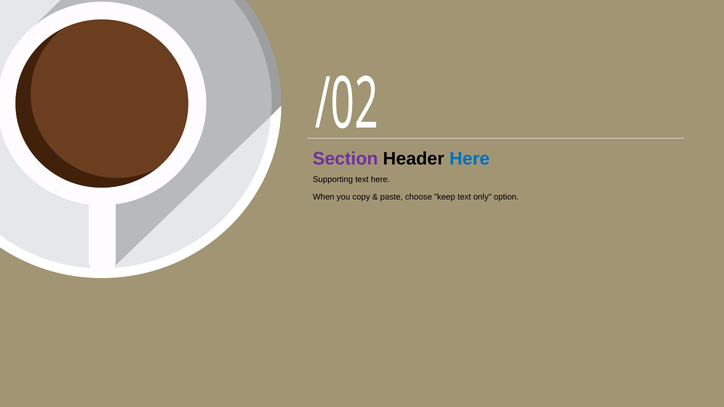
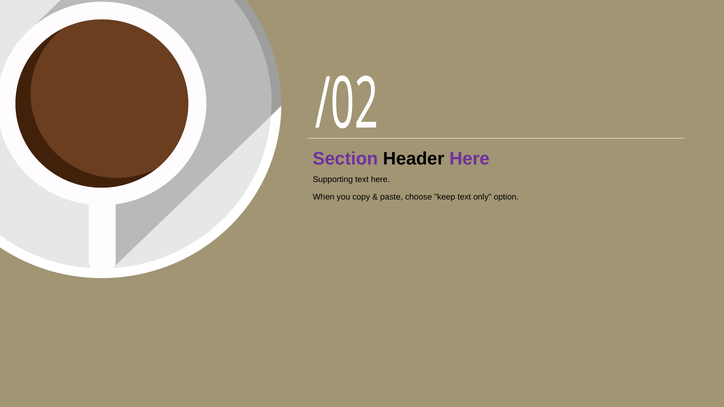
Here colour: blue -> purple (470, 159)
